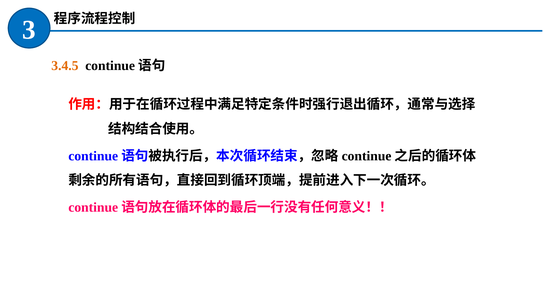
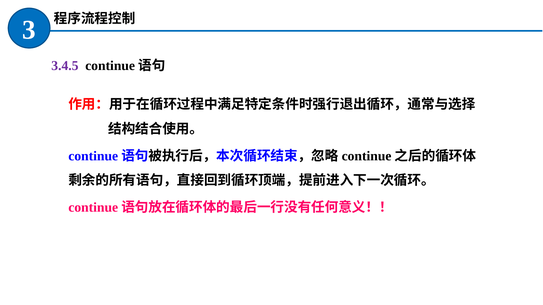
3.4.5 colour: orange -> purple (65, 66)
